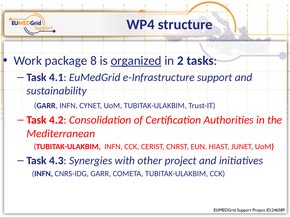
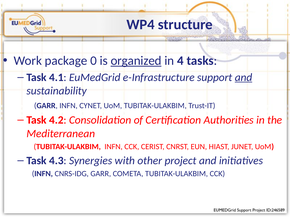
8: 8 -> 0 (94, 61)
2: 2 -> 4 (180, 61)
and underline: none -> present (244, 77)
